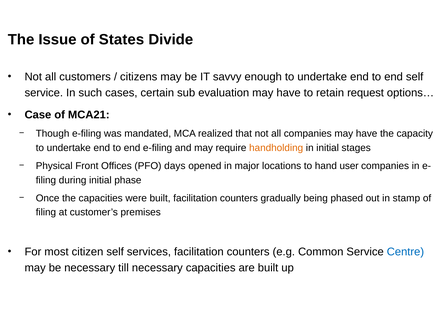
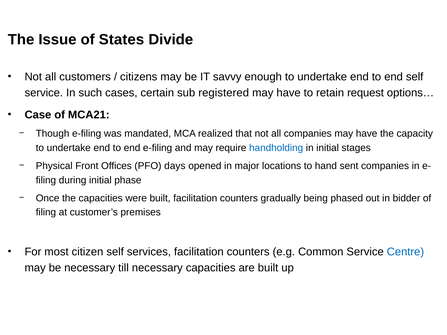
evaluation: evaluation -> registered (224, 93)
handholding colour: orange -> blue (276, 148)
user: user -> sent (349, 166)
stamp: stamp -> bidder (406, 198)
